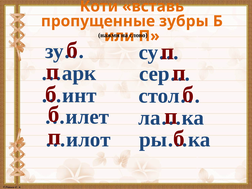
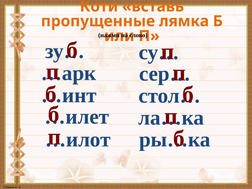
зубры: зубры -> лямка (184, 21)
